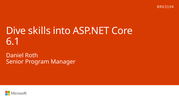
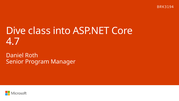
skills: skills -> class (39, 31)
6.1: 6.1 -> 4.7 (13, 41)
